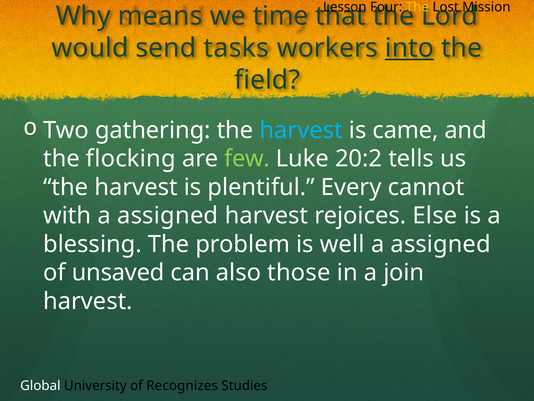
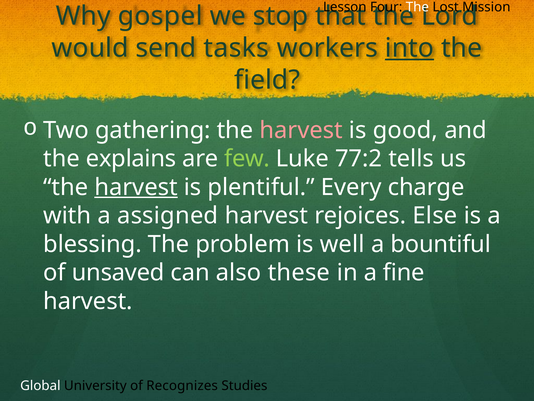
The colour: yellow -> white (417, 7)
means: means -> gospel (160, 16)
time: time -> stop (280, 16)
harvest colour: light blue -> pink (301, 130)
came: came -> good (405, 130)
flocking: flocking -> explains (131, 158)
20:2: 20:2 -> 77:2 (359, 158)
harvest underline: none -> present (136, 187)
cannot: cannot -> charge (426, 187)
assigned: assigned -> bountiful (441, 244)
those: those -> these (299, 272)
join: join -> fine (404, 272)
